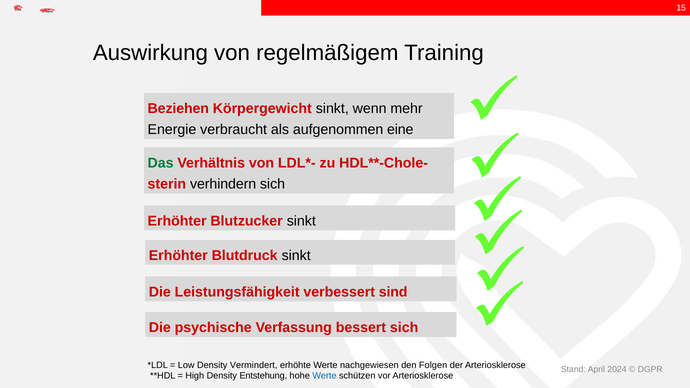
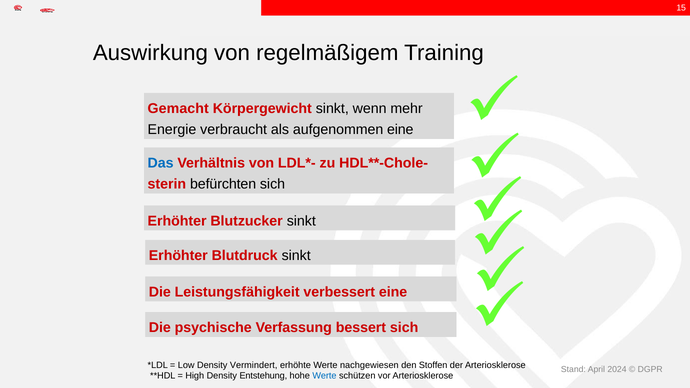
Beziehen: Beziehen -> Gemacht (178, 108)
Das colour: green -> blue (161, 163)
verhindern: verhindern -> befürchten (223, 184)
verbessert sind: sind -> eine (393, 292)
Folgen: Folgen -> Stoffen (433, 366)
